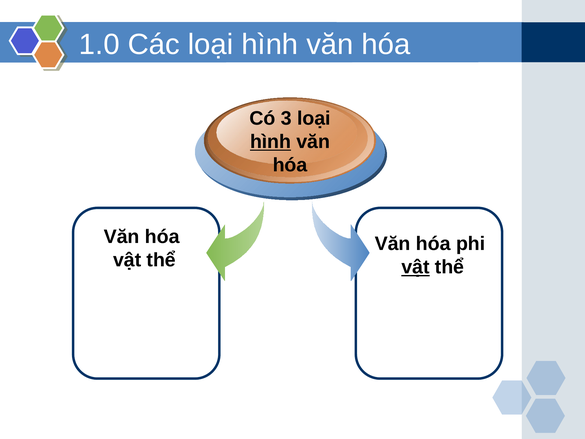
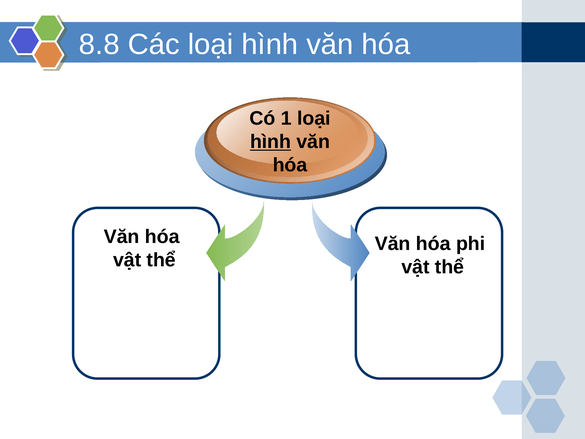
1.0: 1.0 -> 8.8 (99, 44)
3: 3 -> 1 (286, 118)
vật underline: present -> none (415, 267)
